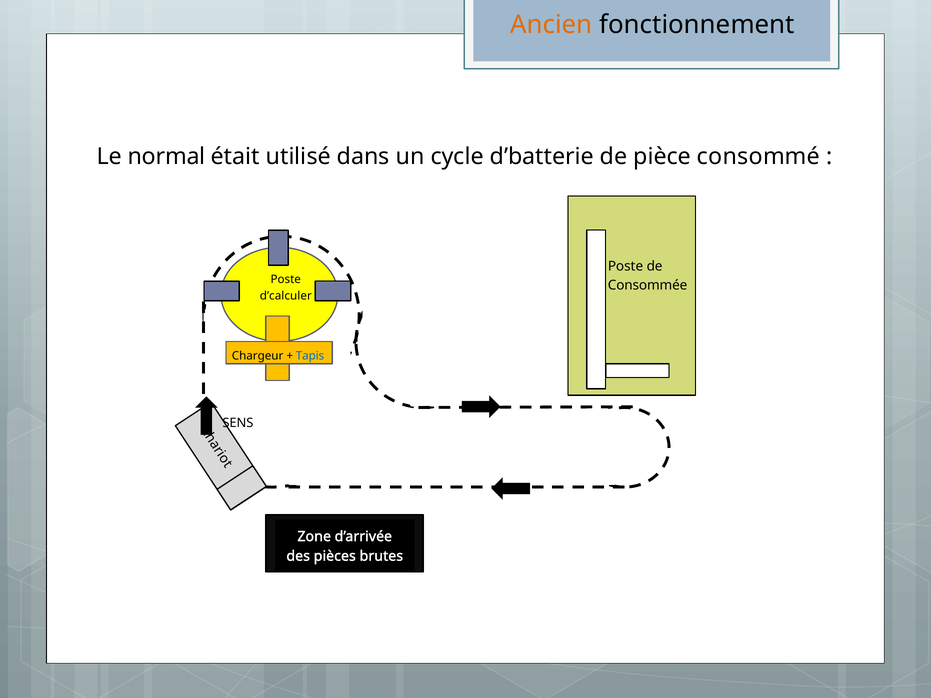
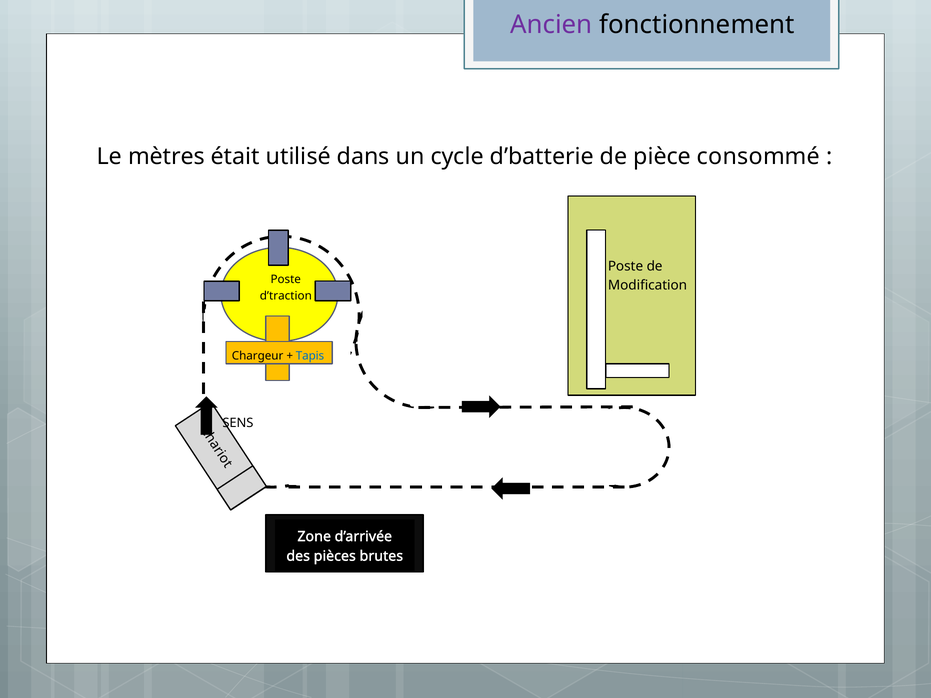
Ancien colour: orange -> purple (551, 25)
normal: normal -> mètres (166, 157)
Consommée: Consommée -> Modification (648, 285)
d’calculer: d’calculer -> d’traction (286, 296)
